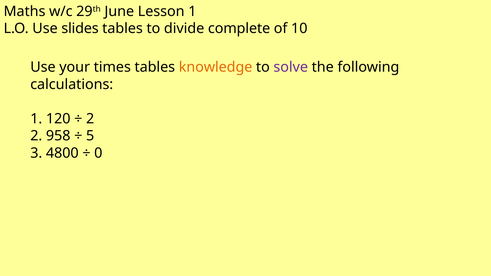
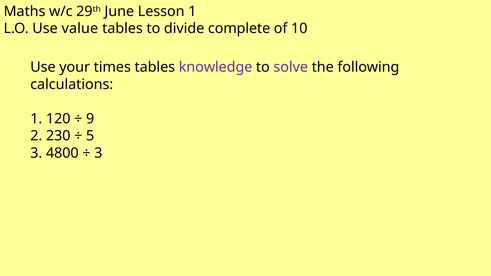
slides: slides -> value (80, 29)
knowledge colour: orange -> purple (216, 67)
2: 2 -> 9 (90, 119)
958: 958 -> 230 (58, 136)
0: 0 -> 3 (98, 153)
